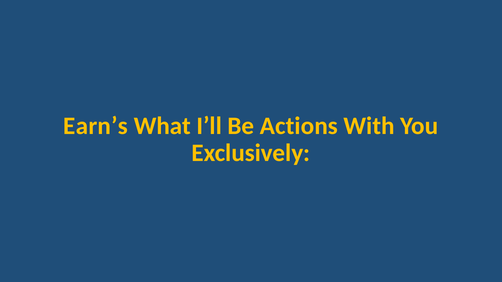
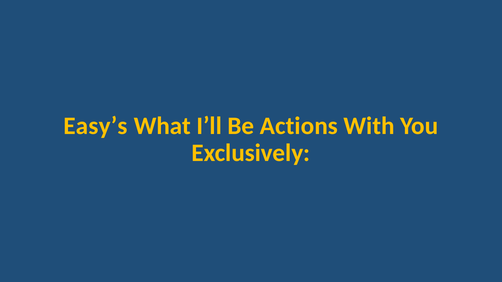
Earn’s: Earn’s -> Easy’s (96, 126)
